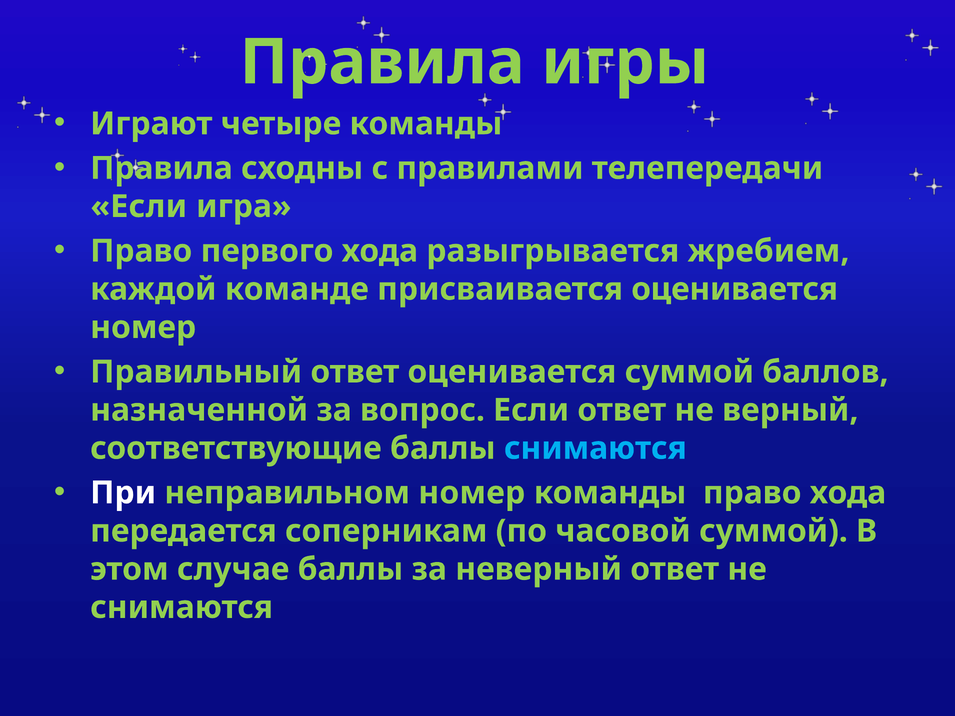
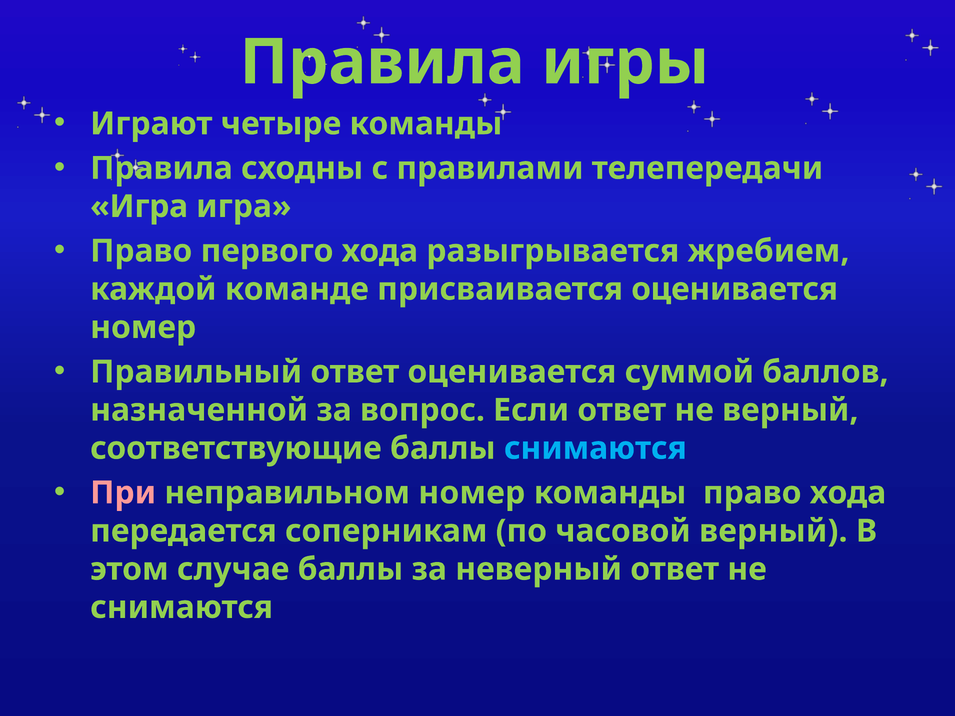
Если: Если -> Игра (139, 207)
При colour: white -> pink (123, 493)
часовой суммой: суммой -> верный (773, 531)
